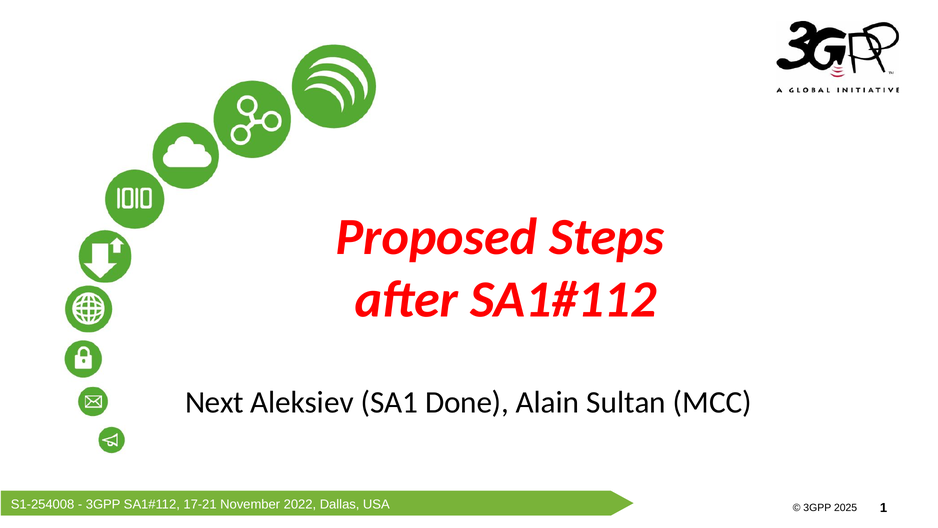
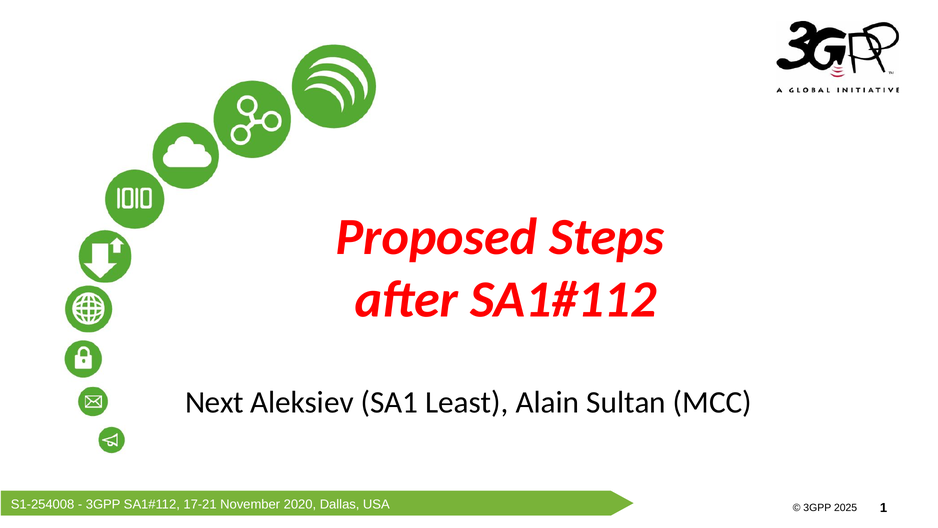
Done: Done -> Least (467, 402)
2022: 2022 -> 2020 (300, 504)
